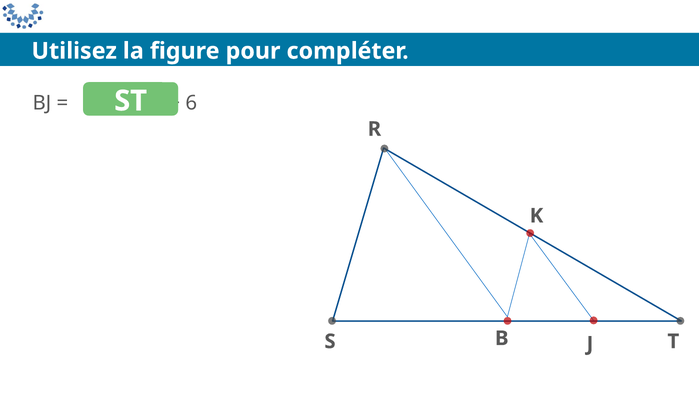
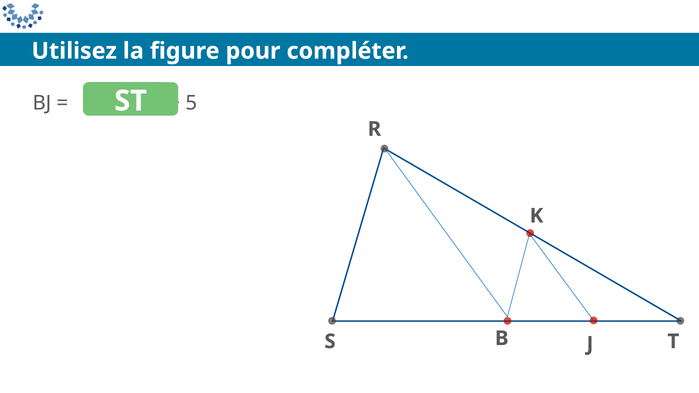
6: 6 -> 5 (191, 103)
